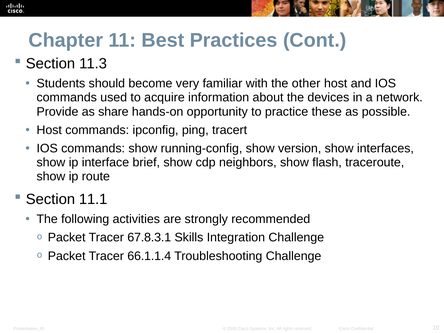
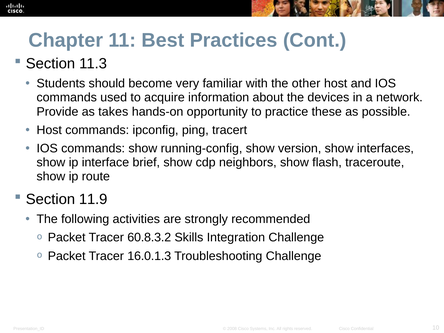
share: share -> takes (113, 112)
11.1: 11.1 -> 11.9 (93, 199)
67.8.3.1: 67.8.3.1 -> 60.8.3.2 (149, 238)
66.1.1.4: 66.1.1.4 -> 16.0.1.3 (149, 256)
